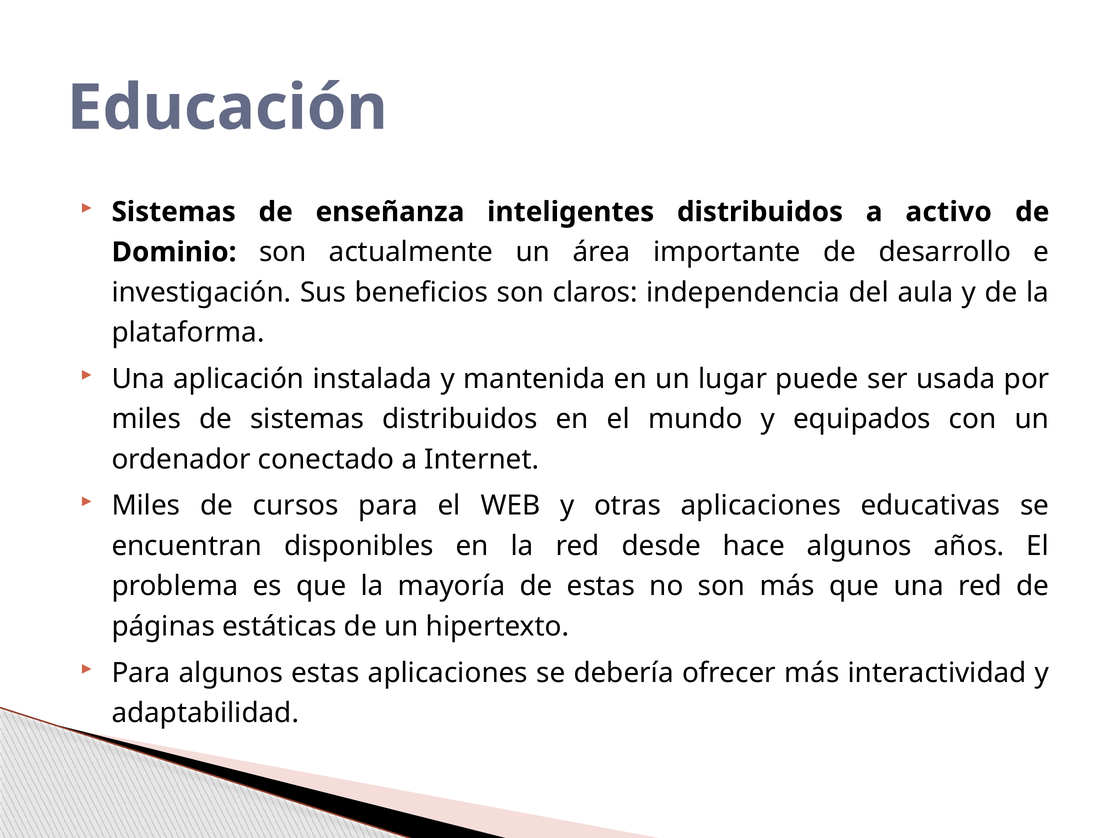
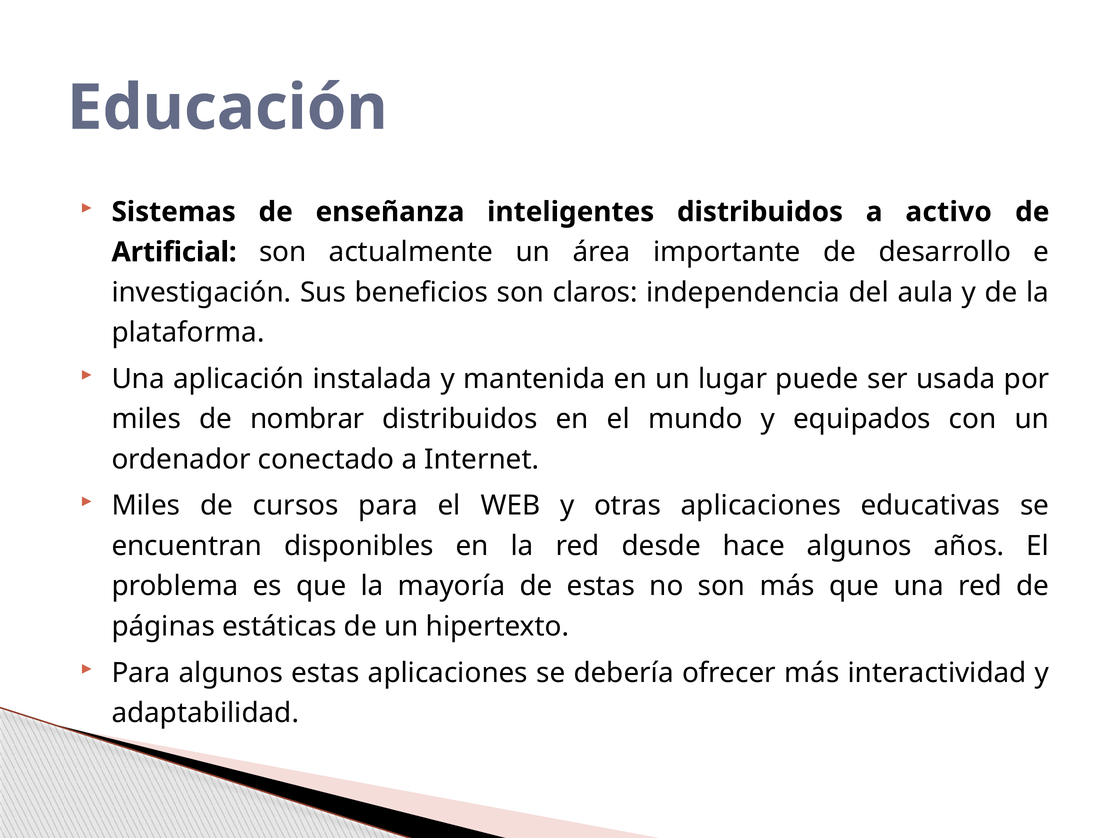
Dominio: Dominio -> Artificial (174, 252)
de sistemas: sistemas -> nombrar (307, 419)
